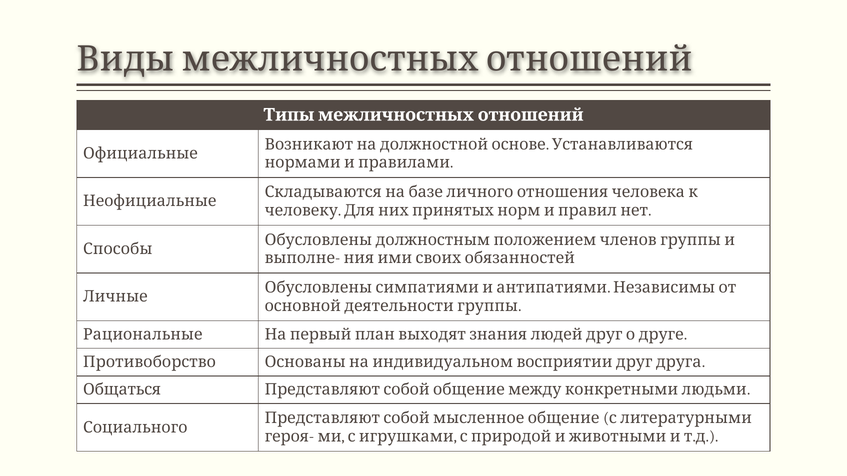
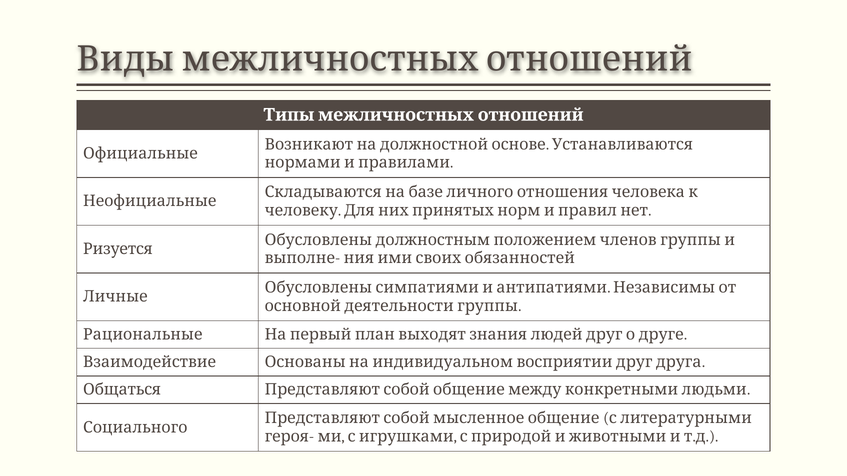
Способы: Способы -> Ризуется (118, 249)
Противоборство: Противоборство -> Взаимодействие (150, 362)
